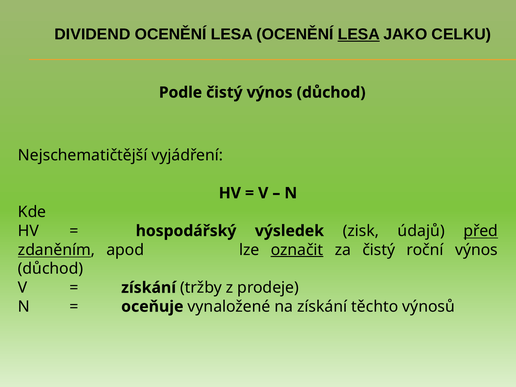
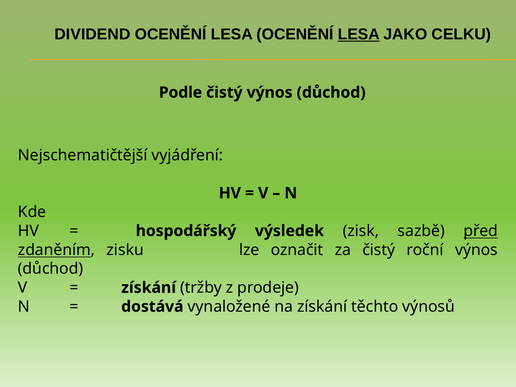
údajů: údajů -> sazbě (421, 231)
apod: apod -> zisku (125, 250)
označit underline: present -> none (297, 250)
oceňuje: oceňuje -> dostává (152, 307)
